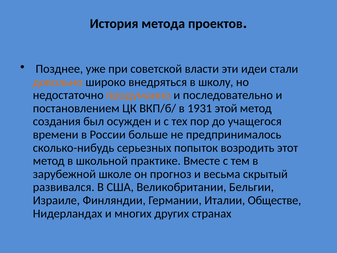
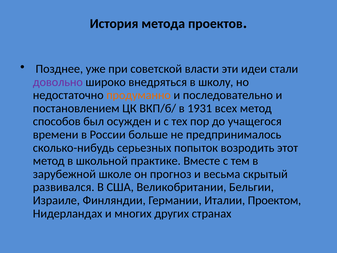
довольно colour: orange -> purple (58, 82)
этой: этой -> всех (226, 108)
создания: создания -> способов (57, 121)
Обществе: Обществе -> Проектом (274, 200)
